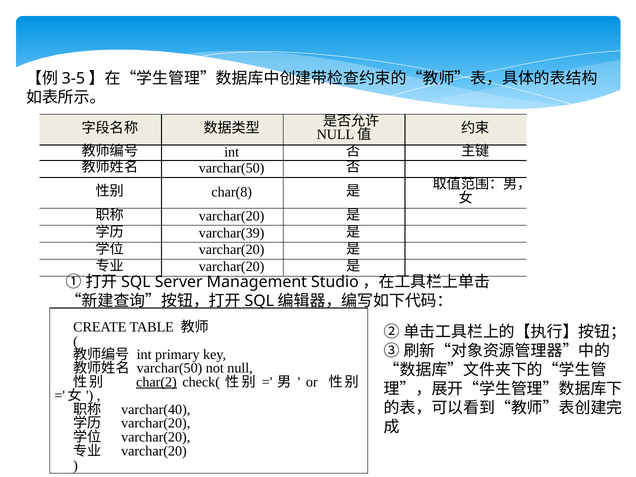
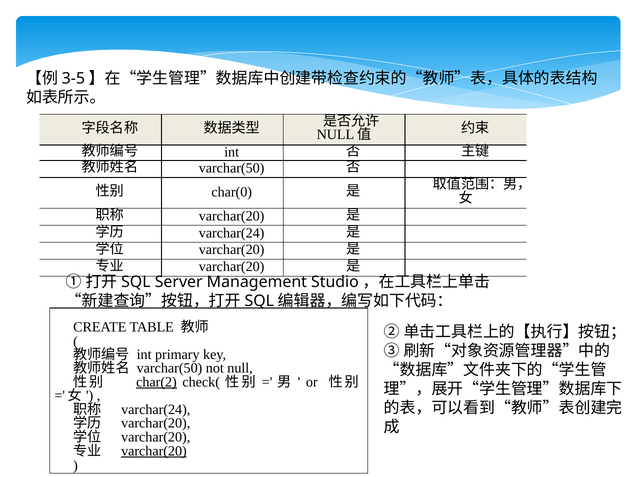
char(8: char(8 -> char(0 (232, 192)
varchar(39: varchar(39 -> varchar(24 (232, 233)
varchar(40: varchar(40 -> varchar(24 (156, 410)
varchar(20 underline: none -> present (154, 451)
